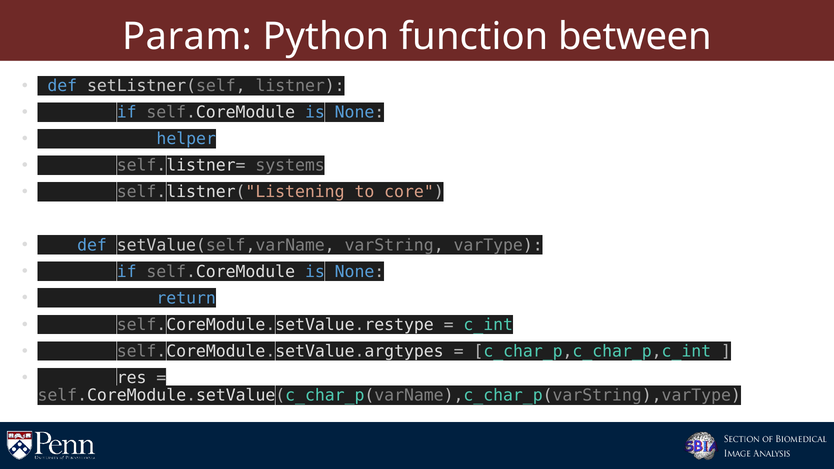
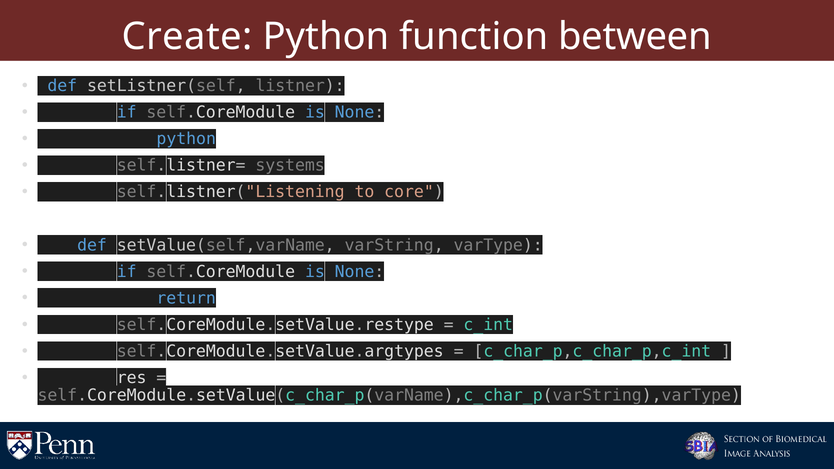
Param: Param -> Create (187, 37)
helper: helper -> python (186, 139)
